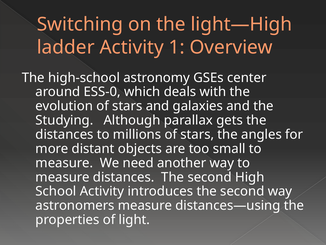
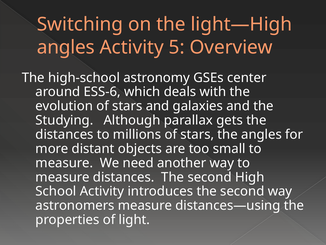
ladder: ladder -> angles (66, 47)
1: 1 -> 5 (177, 47)
ESS-0: ESS-0 -> ESS-6 (102, 92)
